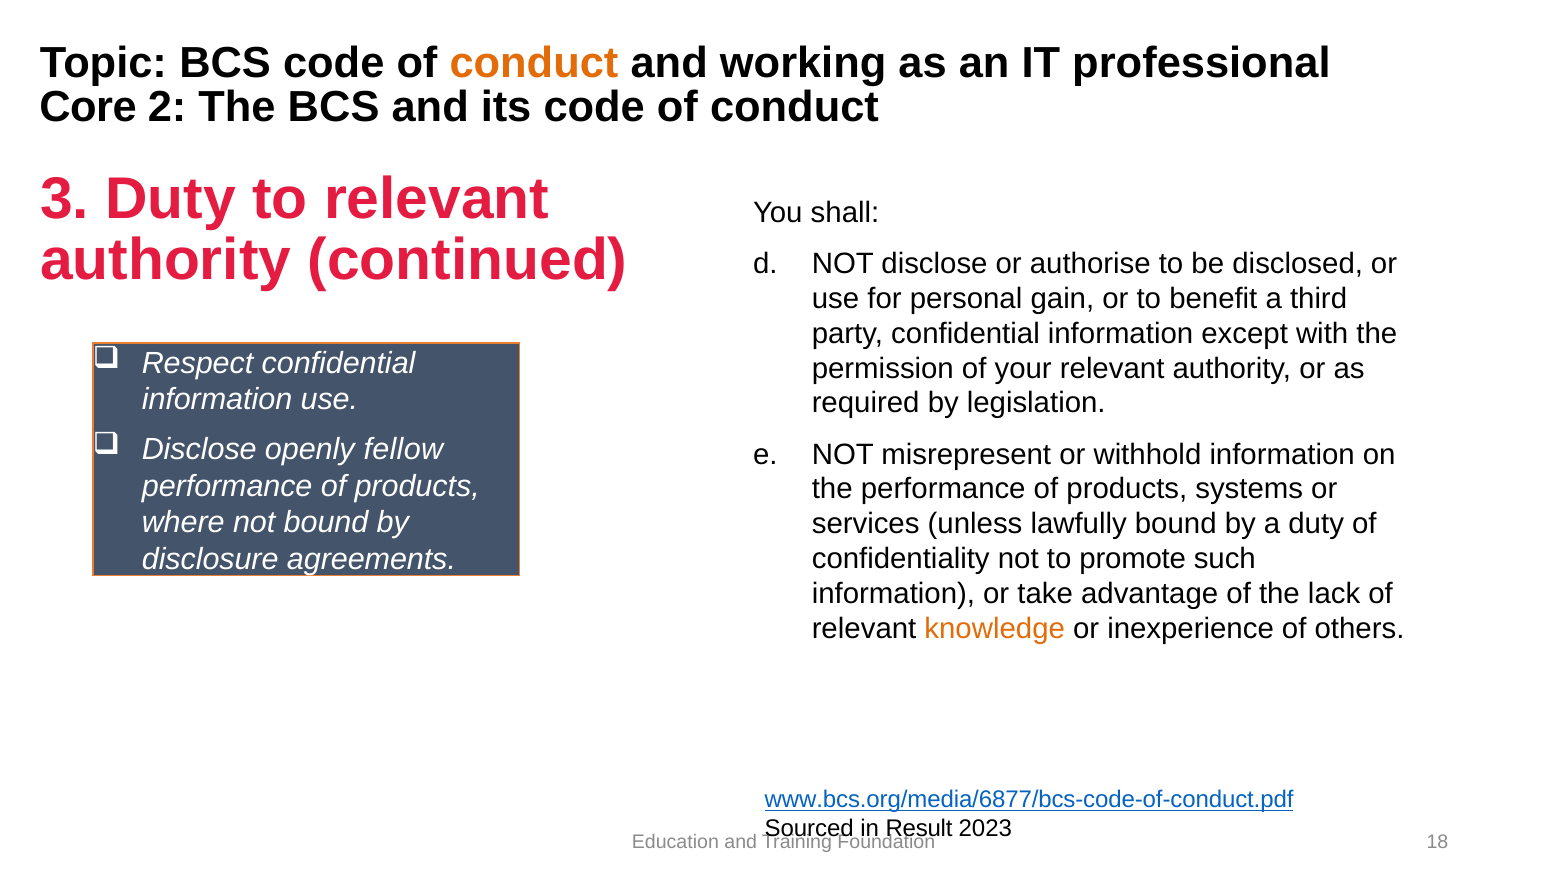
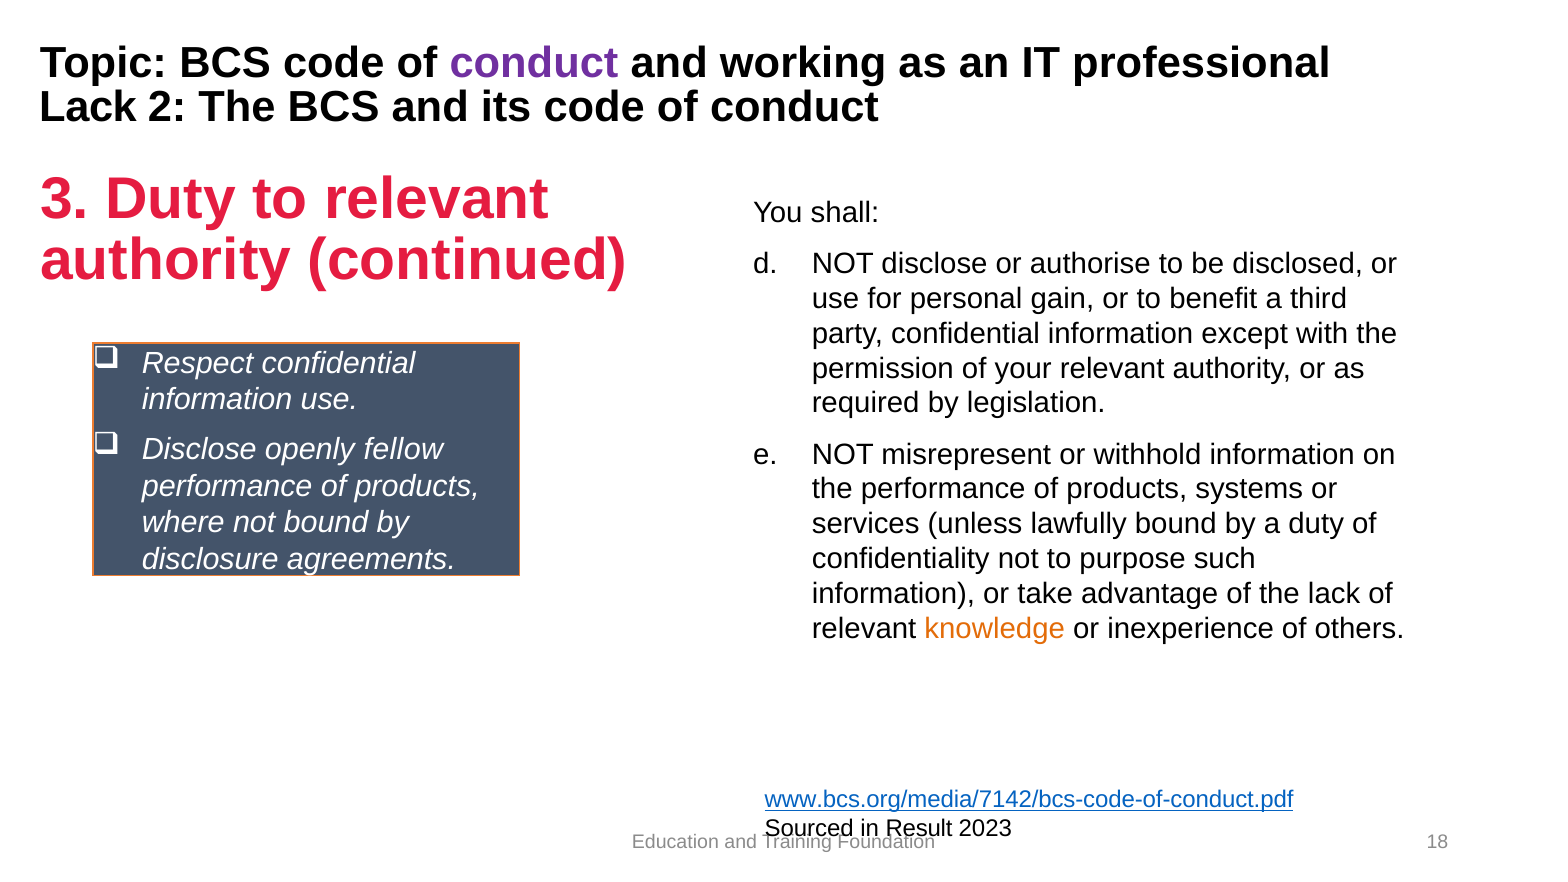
conduct colour: orange -> purple (534, 63)
Core: Core -> Lack (88, 107)
promote: promote -> purpose (1133, 559)
www.bcs.org/media/6877/bcs-code-of-conduct.pdf: www.bcs.org/media/6877/bcs-code-of-conduct.pdf -> www.bcs.org/media/7142/bcs-code-of-conduct.pdf (1029, 800)
